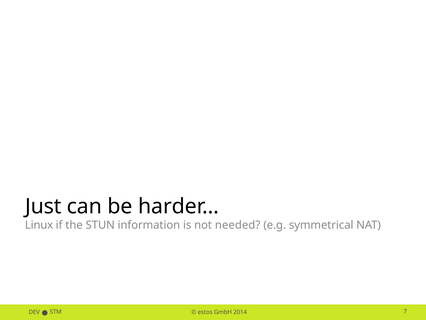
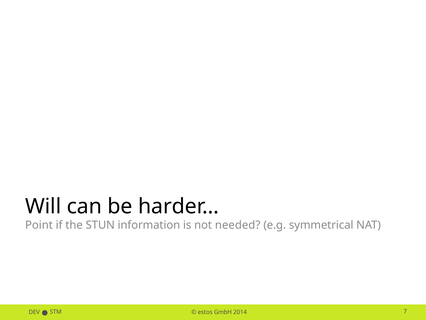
Just: Just -> Will (43, 206)
Linux: Linux -> Point (39, 225)
